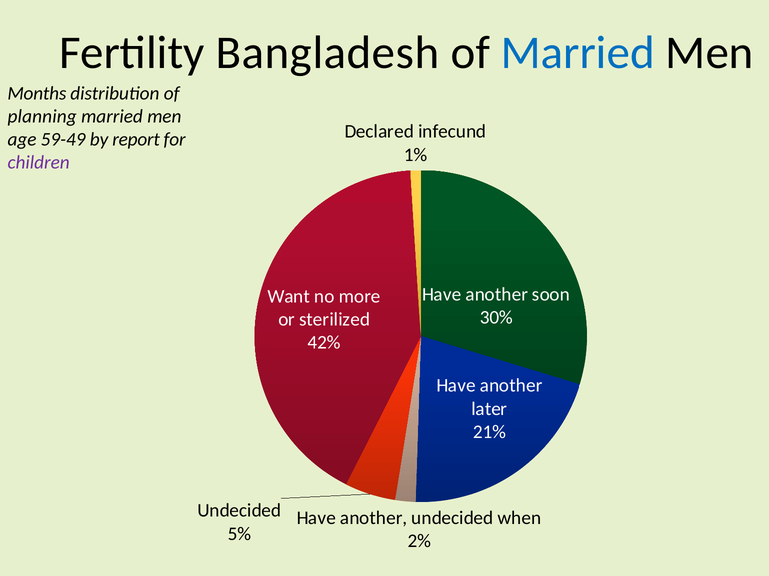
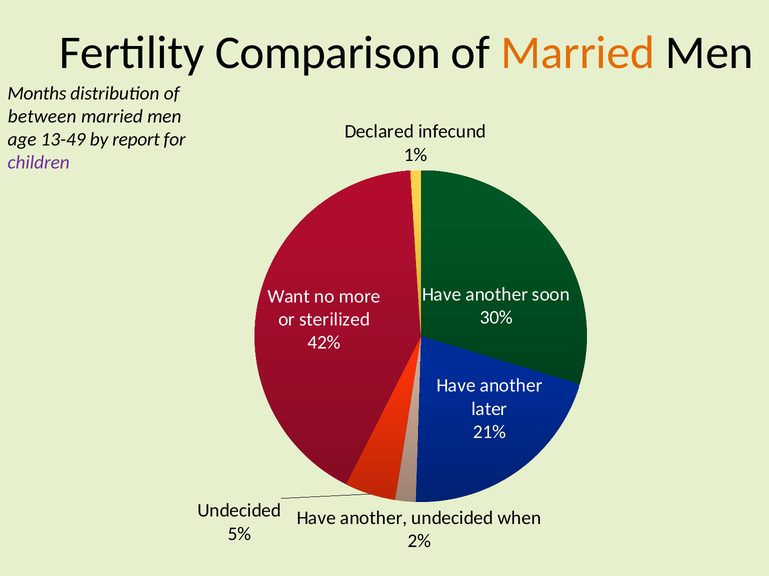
Bangladesh: Bangladesh -> Comparison (328, 53)
Married colour: blue -> orange (578, 53)
planning: planning -> between (42, 117)
59-49: 59-49 -> 13-49 (63, 140)
